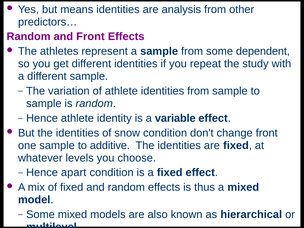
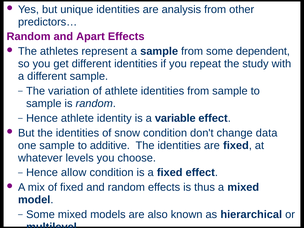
but means: means -> unique (77, 9)
and Front: Front -> Apart (90, 37)
change front: front -> data (267, 133)
apart: apart -> allow (74, 173)
